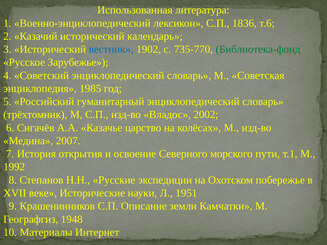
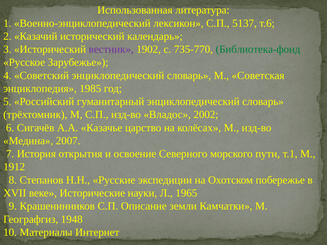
1836: 1836 -> 5137 (244, 23)
вестник colour: blue -> purple (111, 49)
1992: 1992 -> 1912 (14, 167)
1951: 1951 -> 1965 (186, 193)
